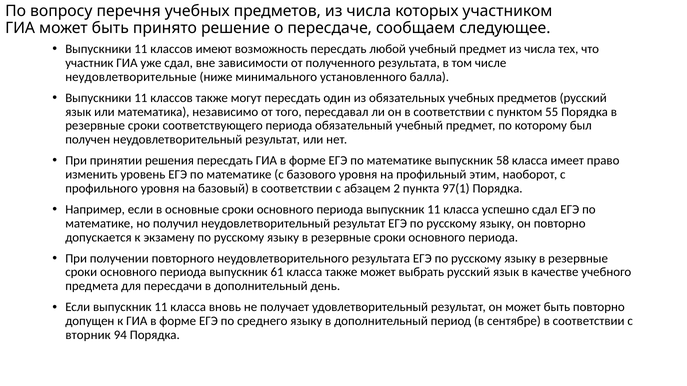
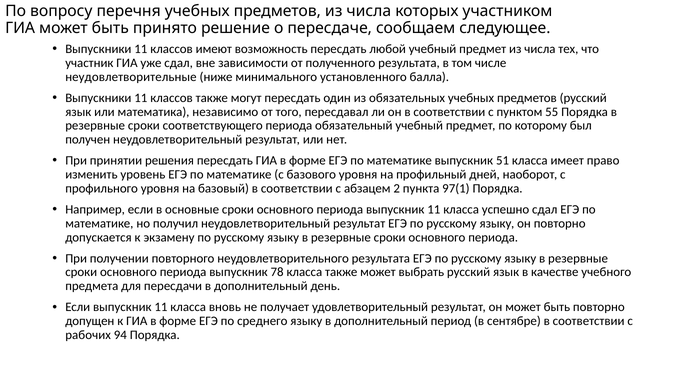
58: 58 -> 51 (503, 161)
этим: этим -> дней (485, 175)
61: 61 -> 78 (277, 273)
вторник: вторник -> рабочих (88, 335)
